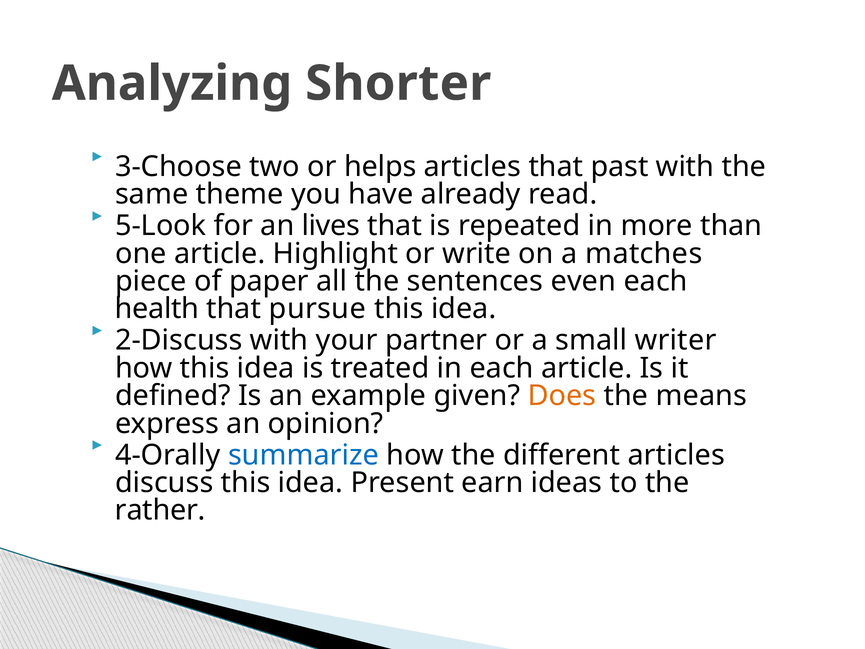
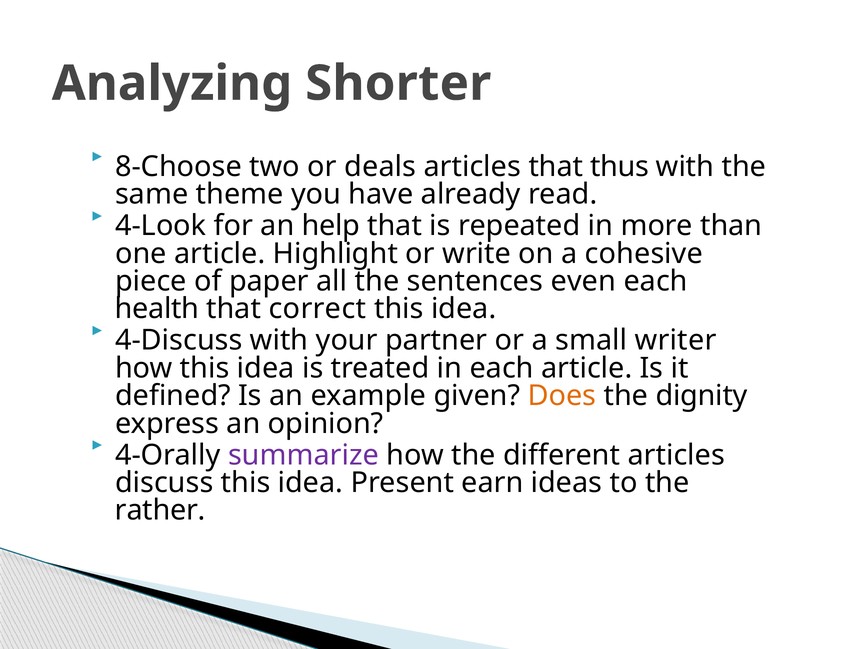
3-Choose: 3-Choose -> 8-Choose (179, 167)
helps: helps -> deals (380, 167)
past: past -> thus (620, 167)
5-Look: 5-Look -> 4-Look (161, 226)
lives: lives -> help (331, 226)
matches: matches -> cohesive (644, 253)
pursue: pursue -> correct (317, 309)
2-Discuss: 2-Discuss -> 4-Discuss (179, 340)
means: means -> dignity (702, 396)
summarize colour: blue -> purple (303, 455)
